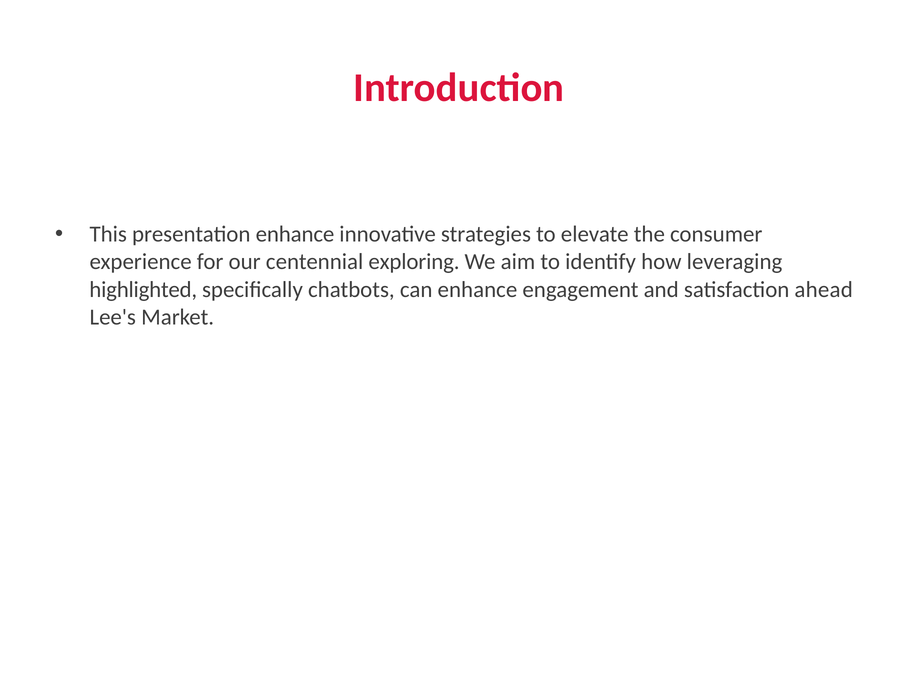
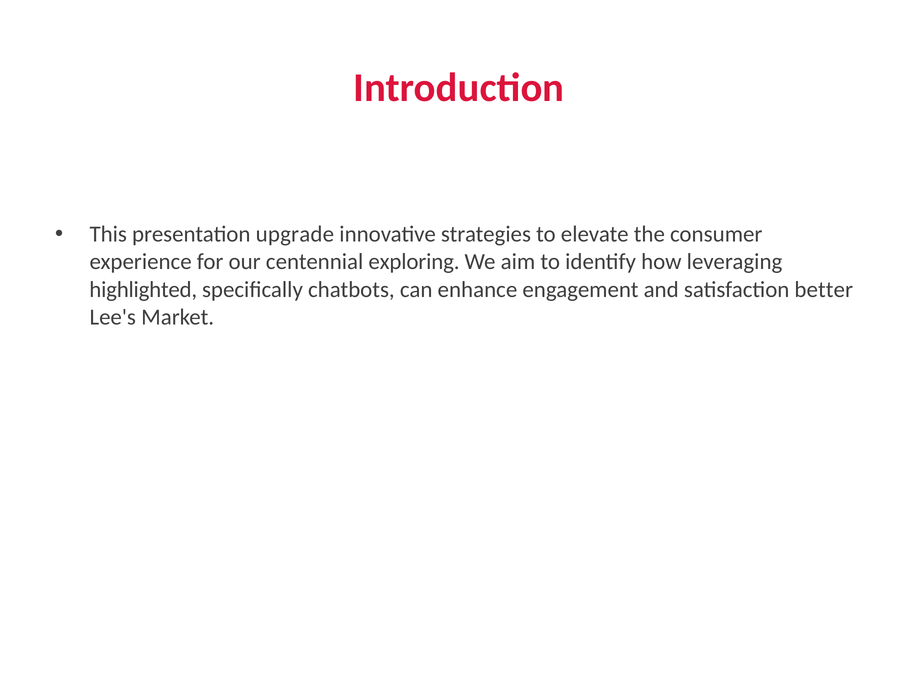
presentation enhance: enhance -> upgrade (295, 234)
ahead: ahead -> better (824, 289)
